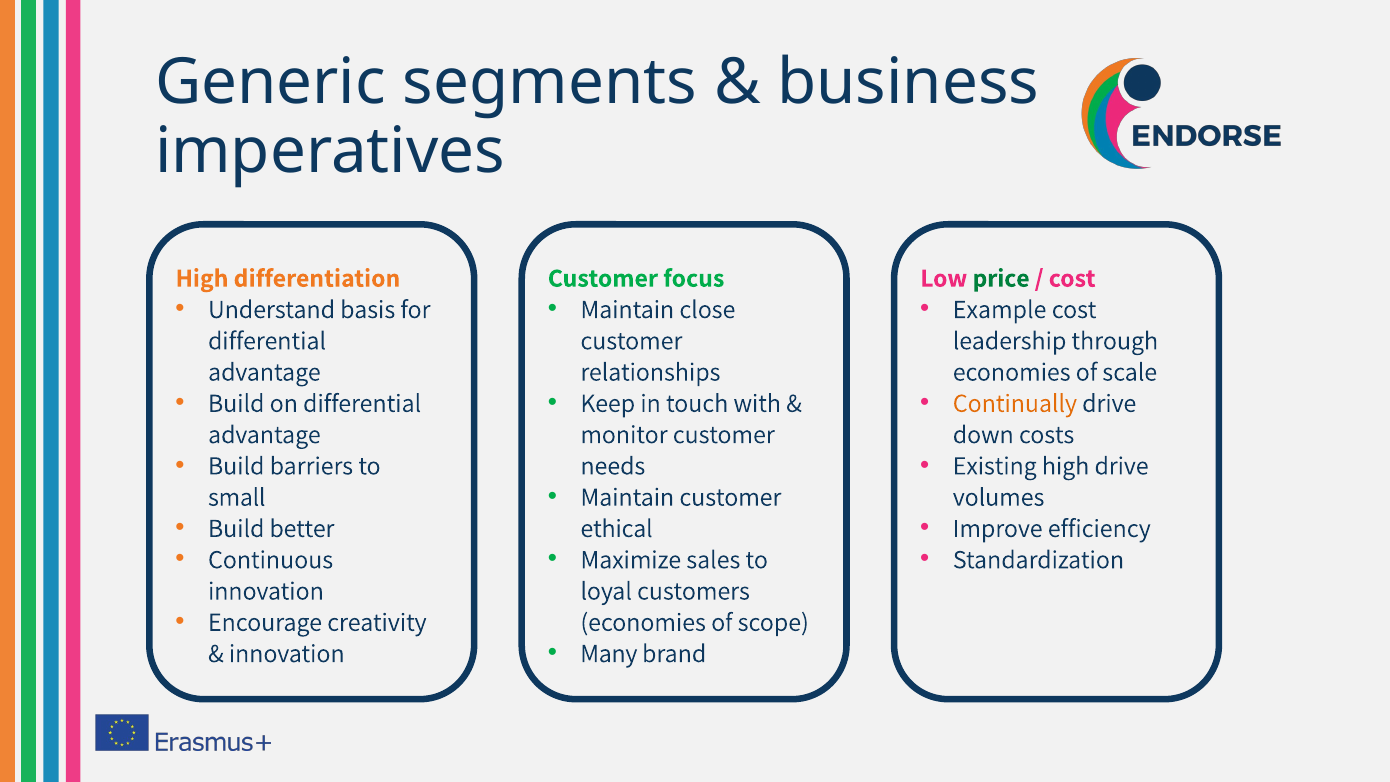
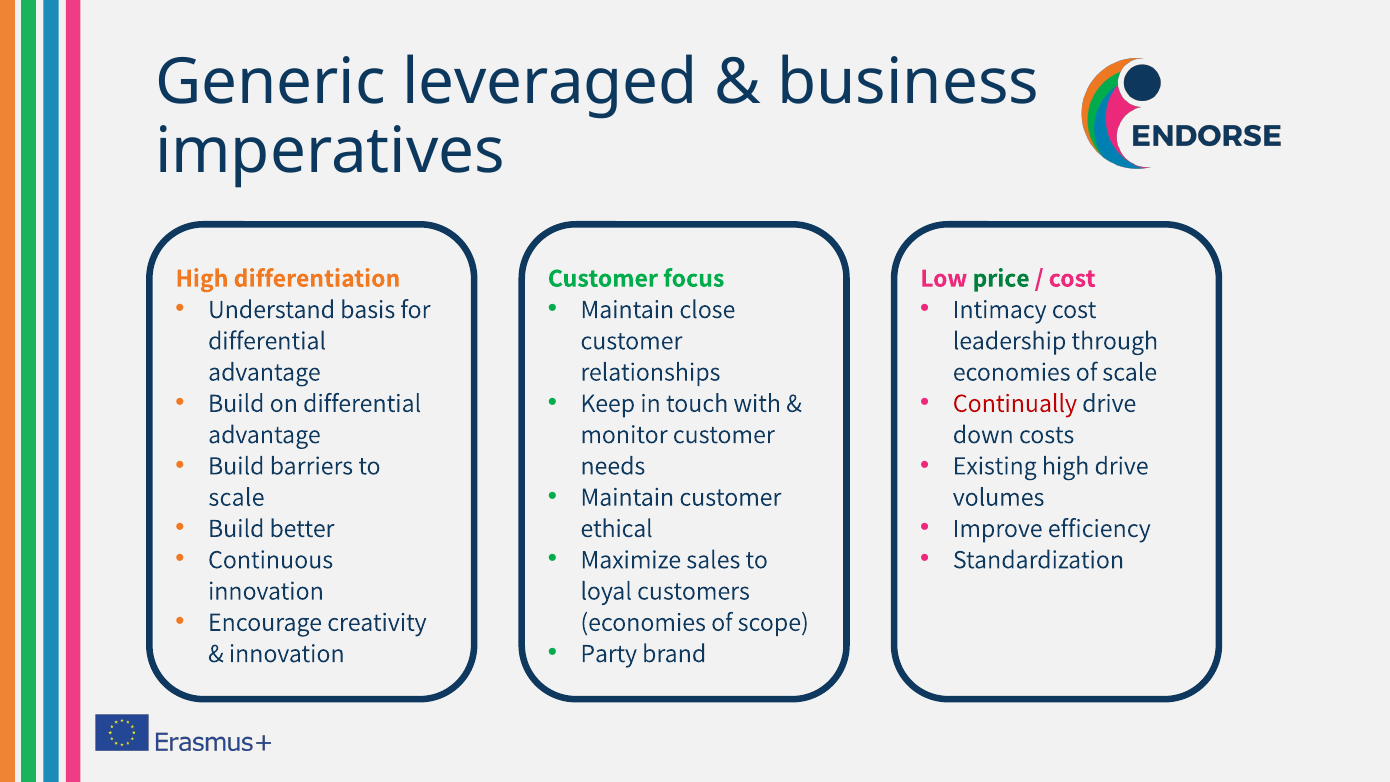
segments: segments -> leveraged (550, 82)
Example: Example -> Intimacy (1000, 309)
Continually colour: orange -> red (1015, 403)
small: small -> scale (236, 497)
Many: Many -> Party (609, 653)
